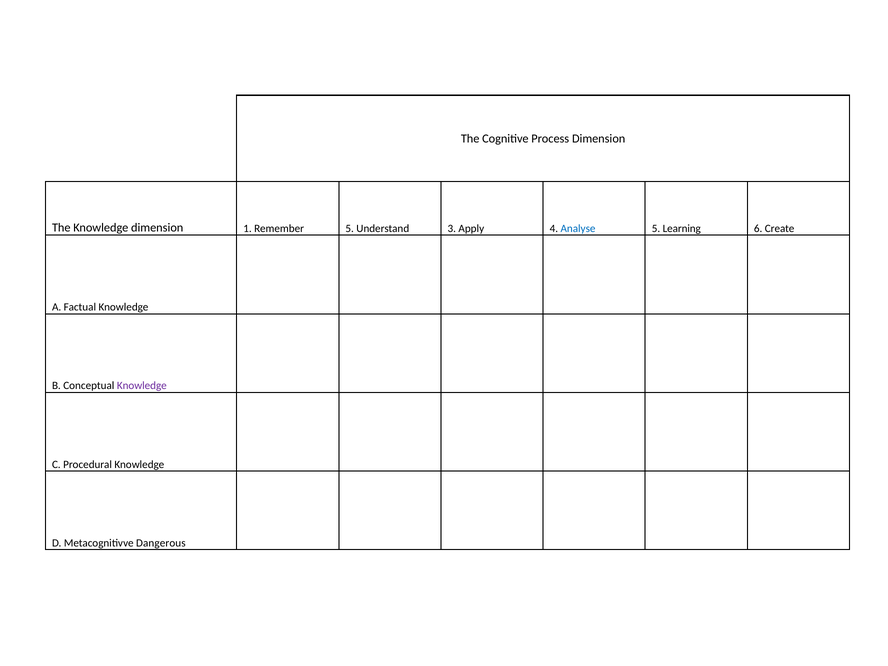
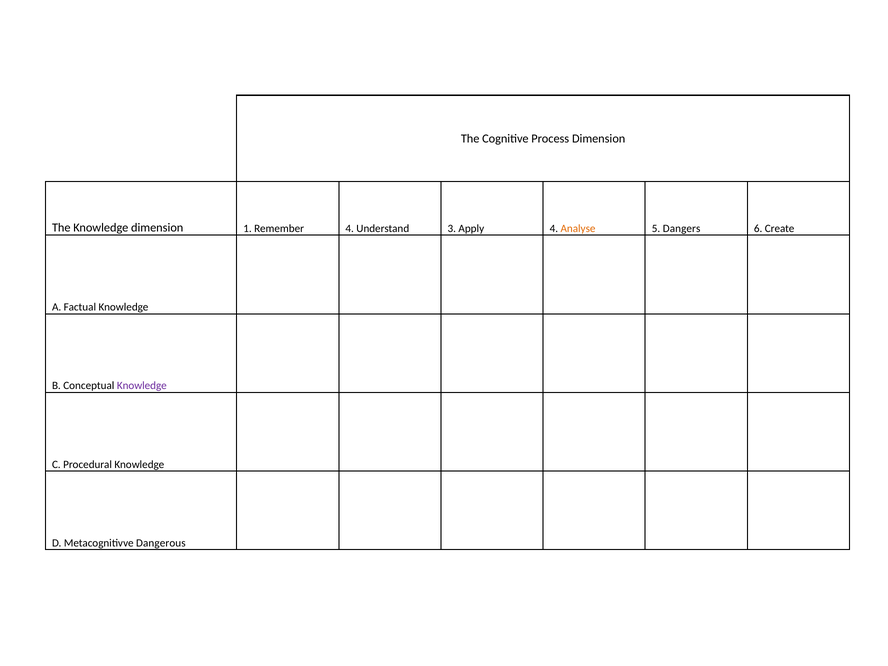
Remember 5: 5 -> 4 (350, 229)
Analyse colour: blue -> orange (578, 229)
Learning: Learning -> Dangers (682, 229)
